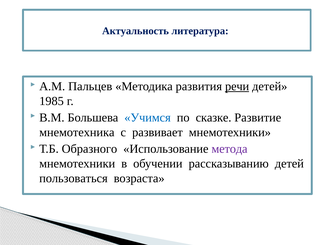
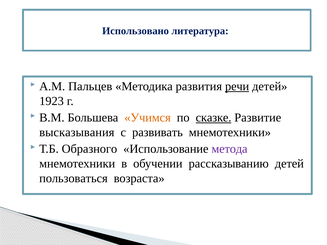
Актуальность: Актуальность -> Использовано (136, 31)
1985: 1985 -> 1923 (52, 101)
Учимся colour: blue -> orange (148, 118)
сказке underline: none -> present (214, 118)
мнемотехника: мнемотехника -> высказывания (77, 132)
развивает: развивает -> развивать (157, 132)
